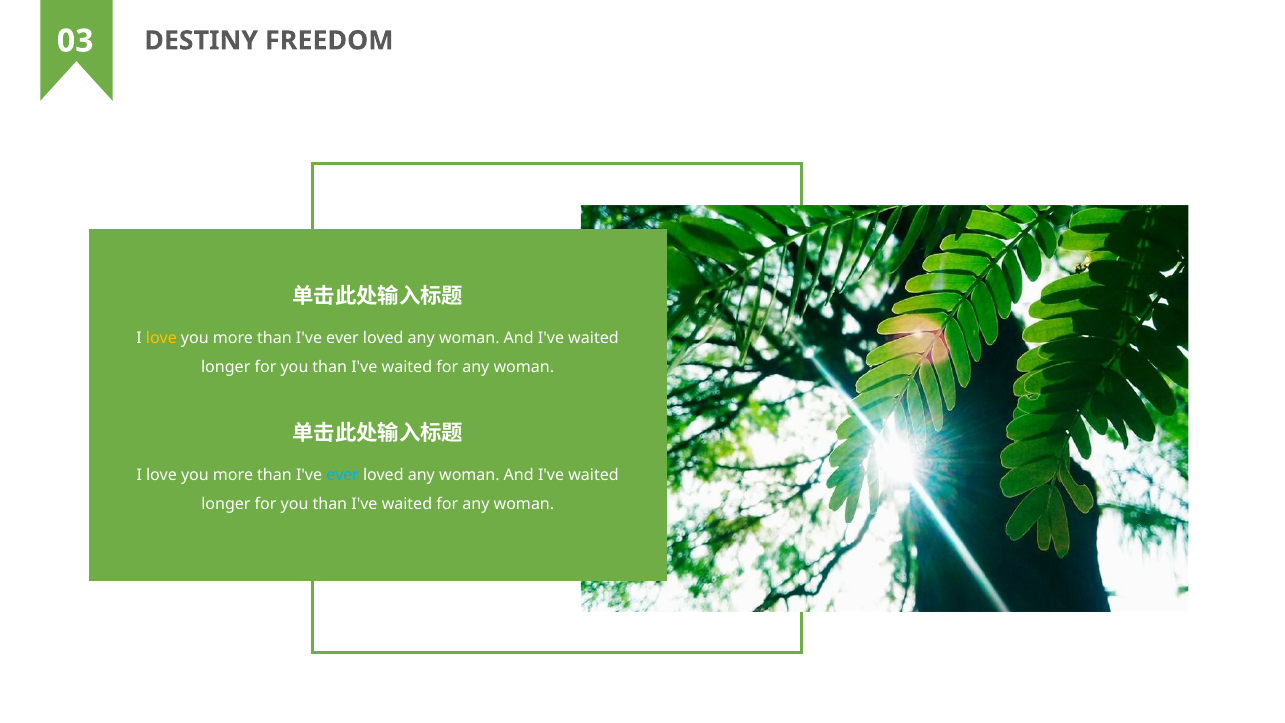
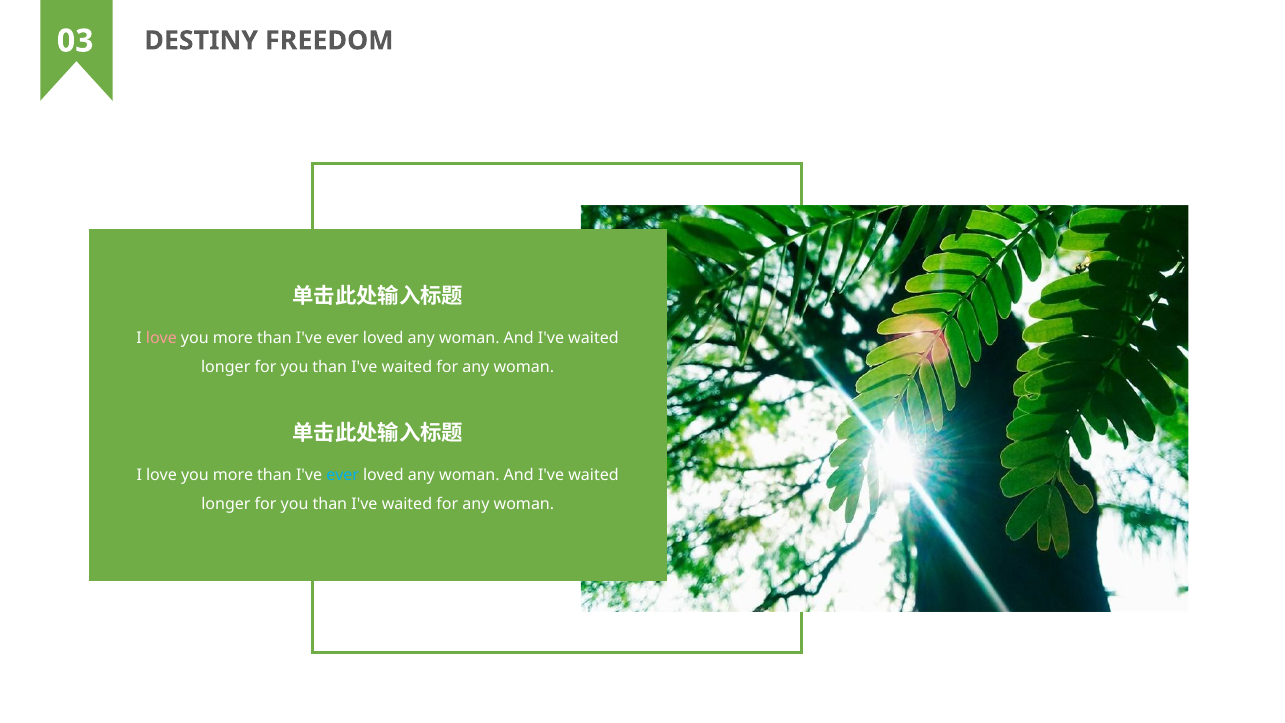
love colour: yellow -> pink (161, 338)
